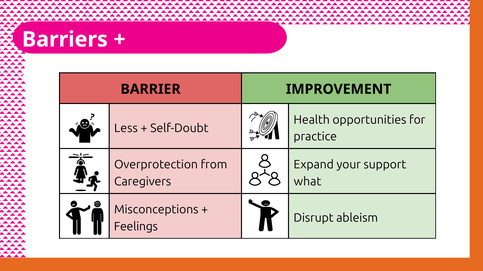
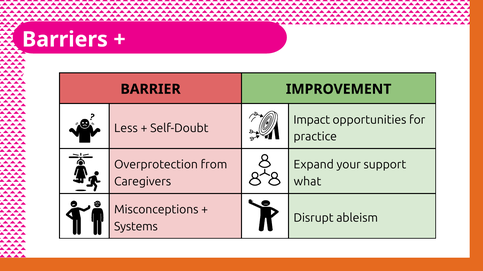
Health: Health -> Impact (312, 120)
Feelings: Feelings -> Systems (136, 227)
